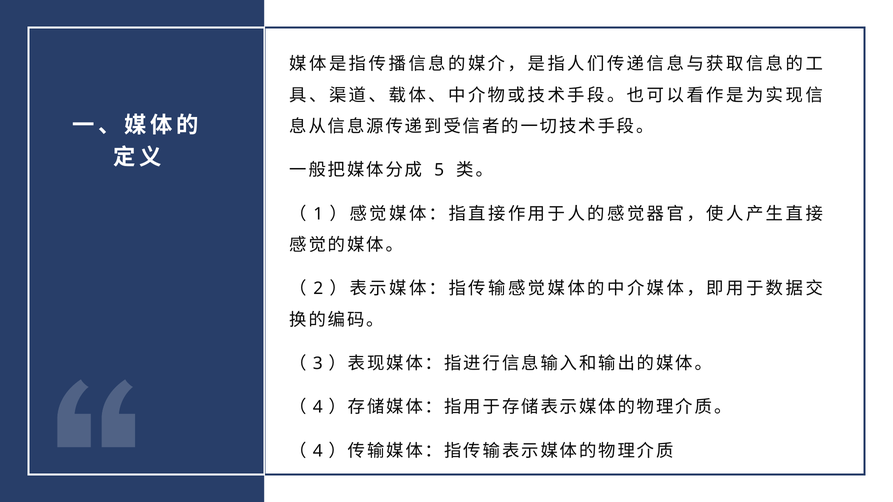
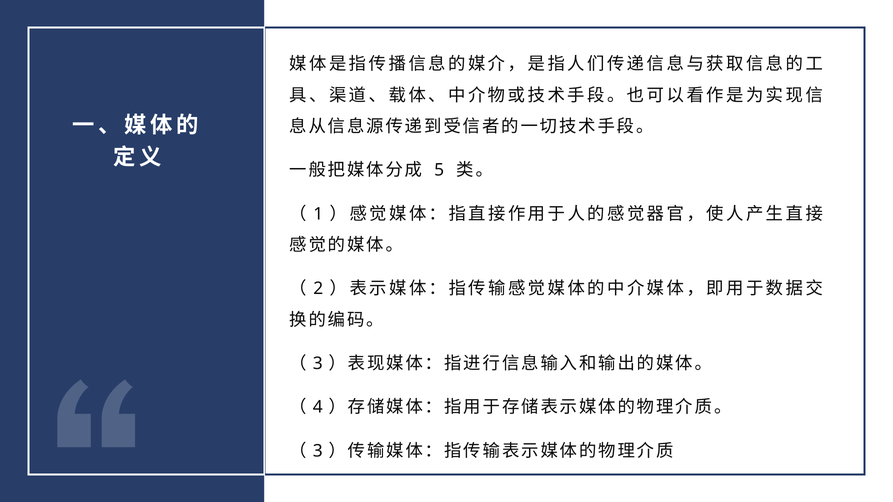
4: 4 -> 3 (318, 451)
